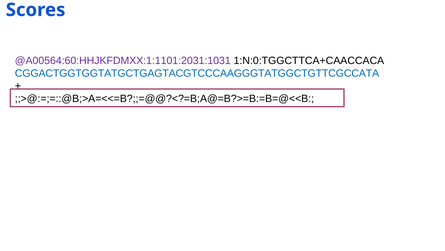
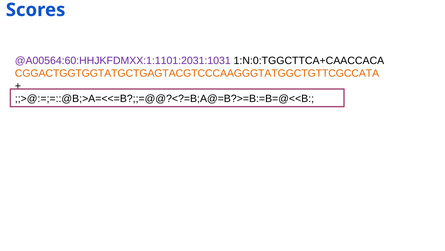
CGGACTGGTGGTATGCTGAGTACGTCCCAAGGGTATGGCTGTTCGCCATA colour: blue -> orange (197, 73)
